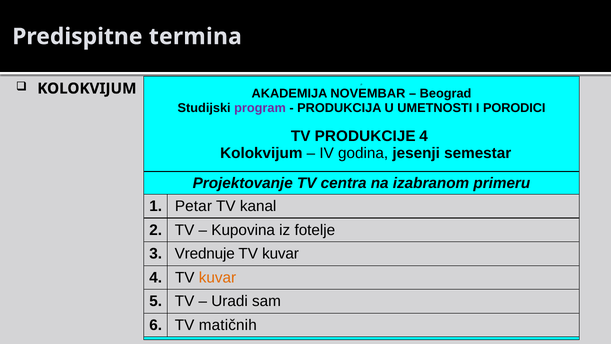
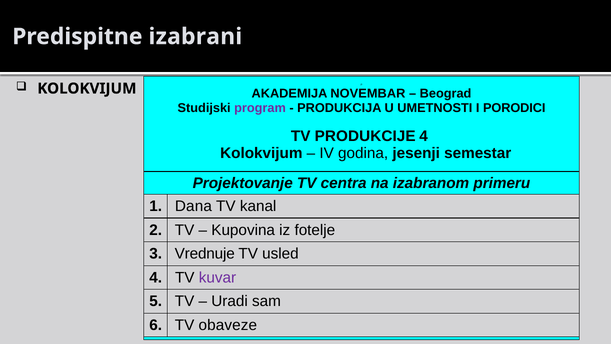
termina: termina -> izabrani (195, 37)
Petar: Petar -> Dana (193, 206)
kuvar: kuvar -> usled (280, 254)
kuvar colour: orange -> purple (217, 277)
matičnih: matičnih -> obaveze (228, 325)
